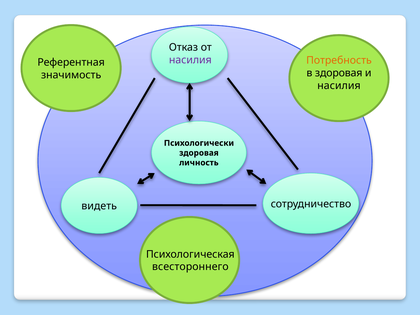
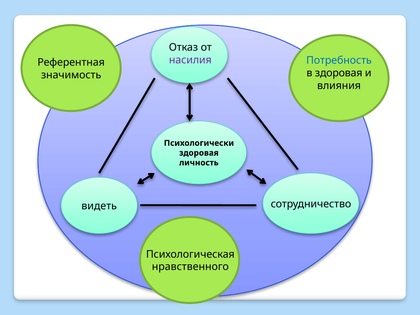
Потребность colour: orange -> blue (339, 60)
насилия: насилия -> влияния (339, 86)
всестороннего: всестороннего -> нравственного (190, 267)
